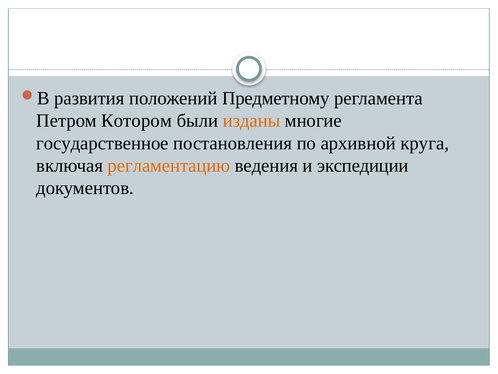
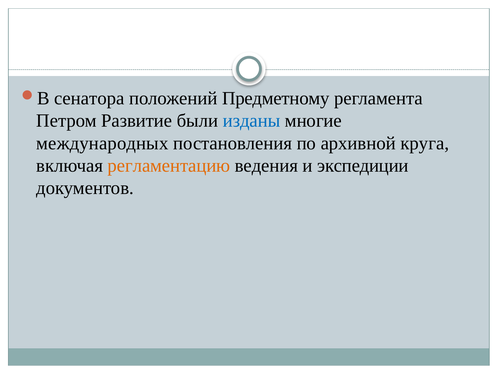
развития: развития -> сенатора (89, 98)
Котором: Котором -> Развитие (137, 121)
изданы colour: orange -> blue (252, 121)
государственное: государственное -> международных (102, 143)
